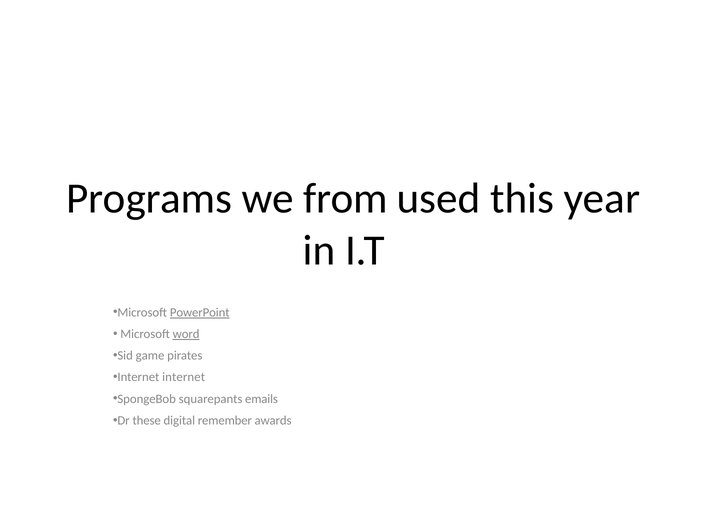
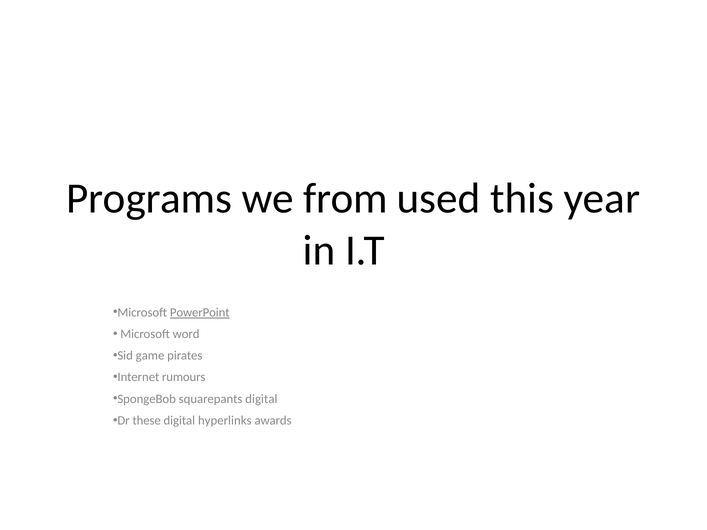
word underline: present -> none (186, 334)
Internet internet: internet -> rumours (184, 377)
squarepants emails: emails -> digital (261, 399)
remember: remember -> hyperlinks (225, 421)
